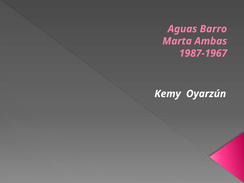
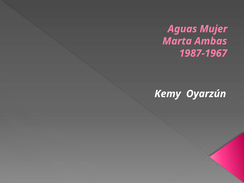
Barro: Barro -> Mujer (213, 29)
